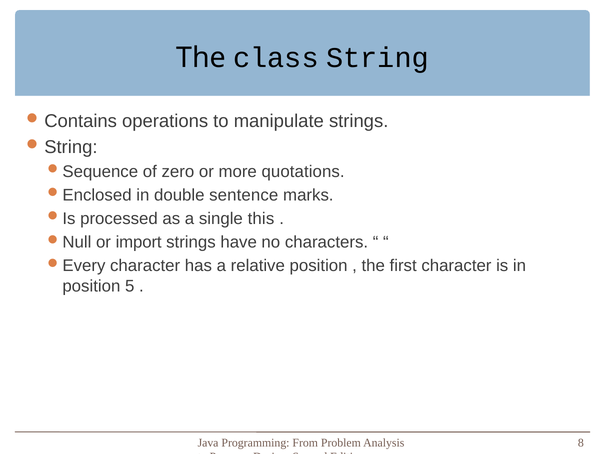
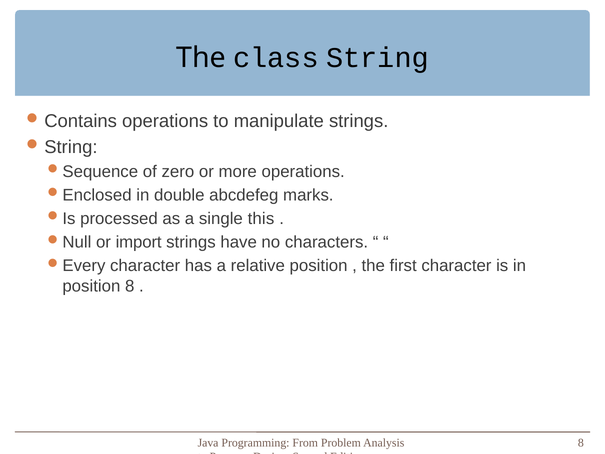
more quotations: quotations -> operations (303, 172)
sentence: sentence -> abcdefeg (244, 195)
position 5: 5 -> 8 (130, 286)
